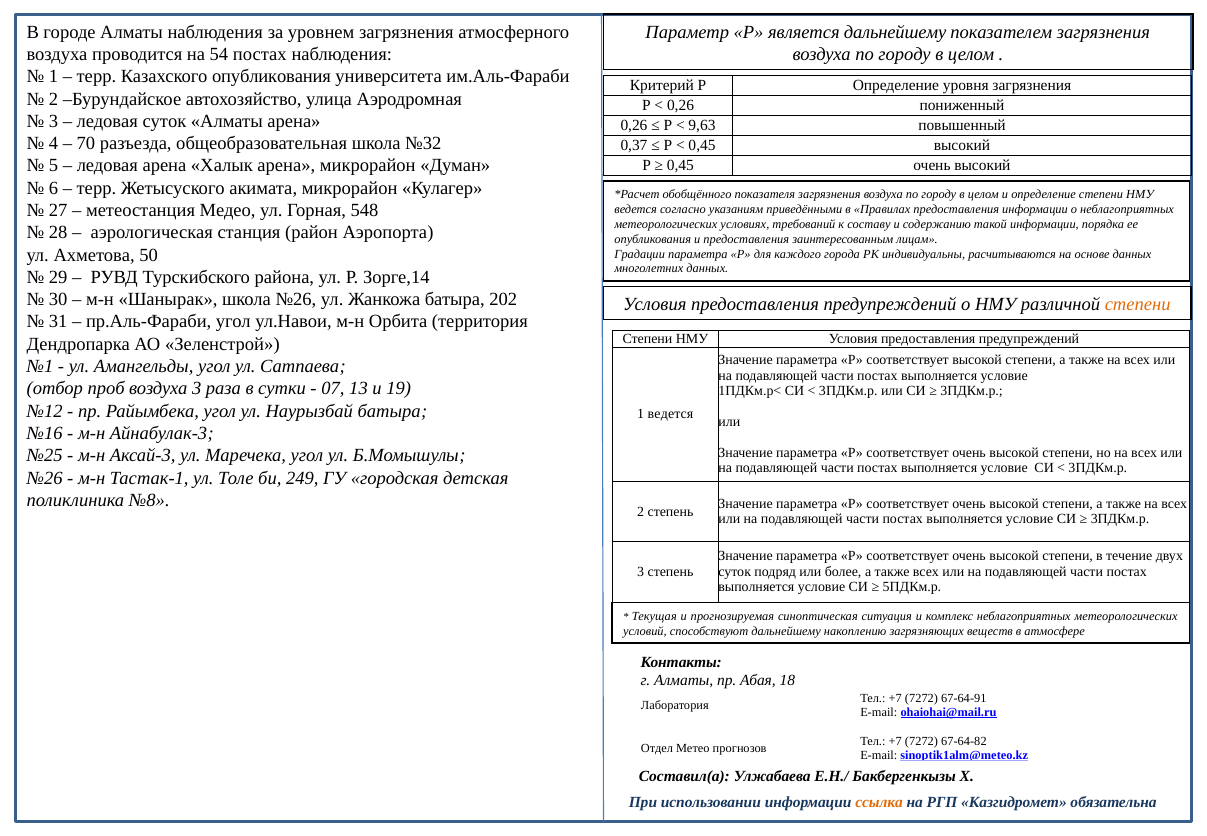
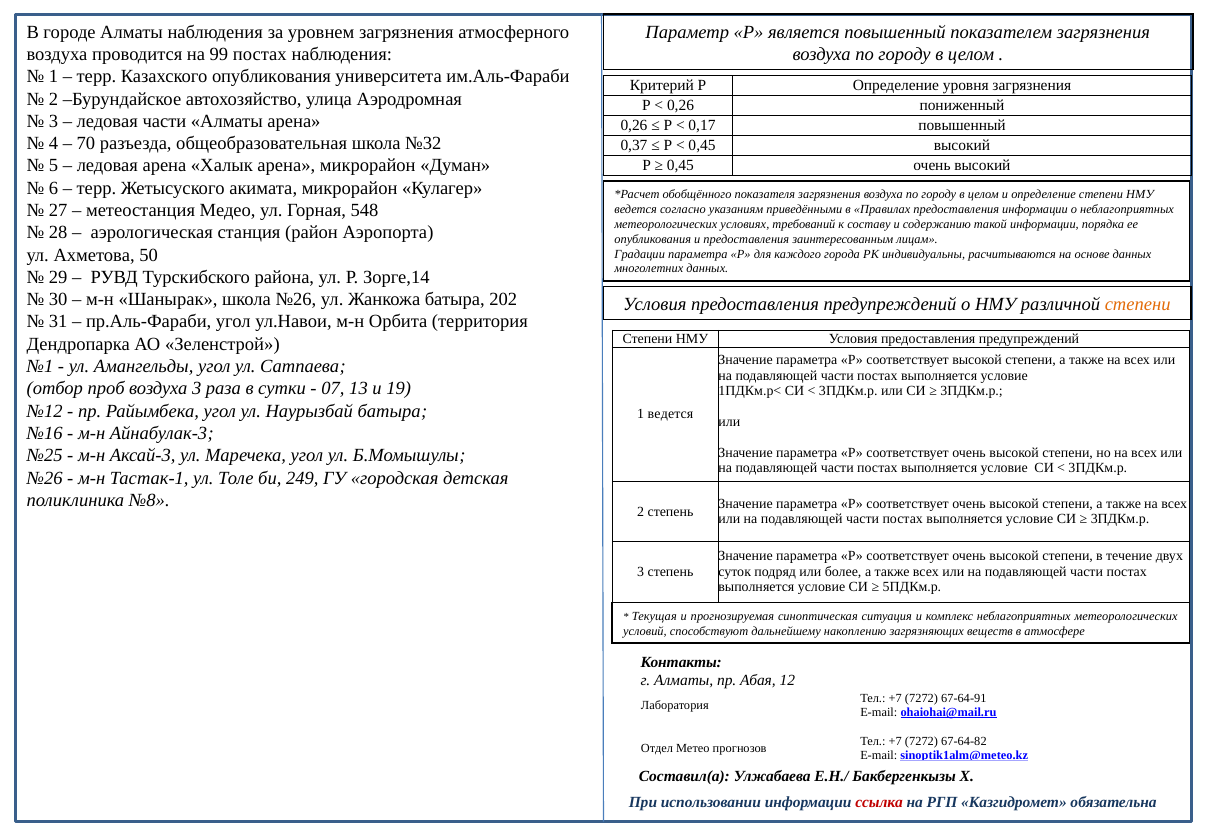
является дальнейшему: дальнейшему -> повышенный (895, 32)
54: 54 -> 99 (219, 54)
ледовая суток: суток -> части (164, 121)
9,63: 9,63 -> 0,17 (702, 125)
18: 18 -> 12 (787, 680)
ссылка colour: orange -> red (879, 802)
